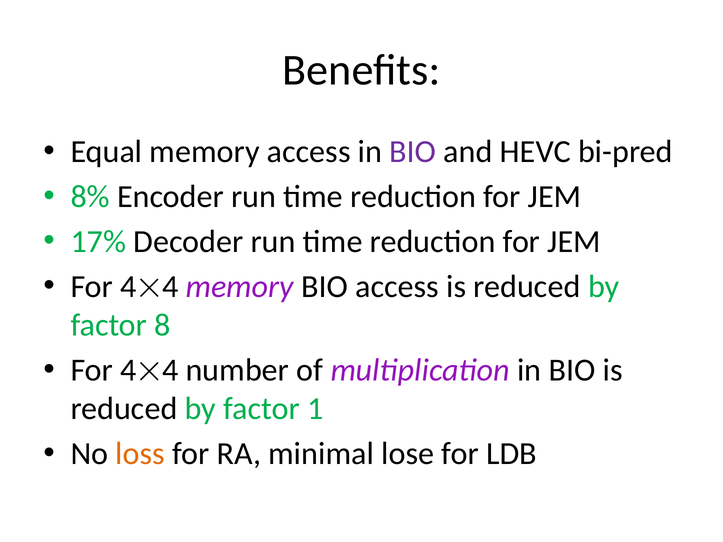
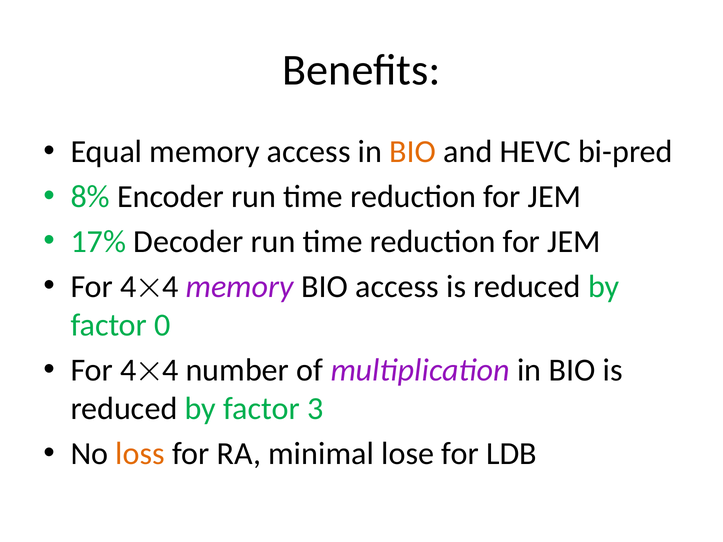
BIO colour: purple -> orange (413, 152)
8: 8 -> 0 (163, 325)
1: 1 -> 3 (315, 409)
